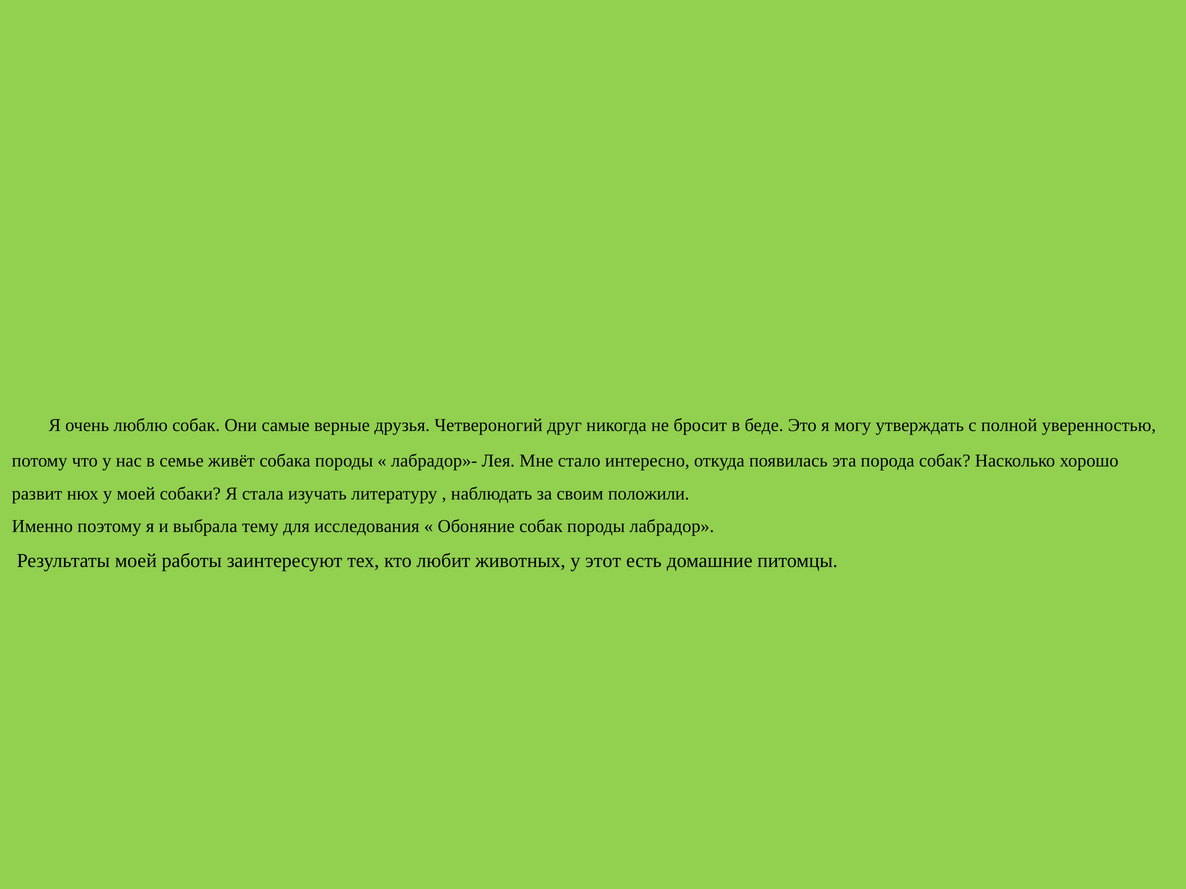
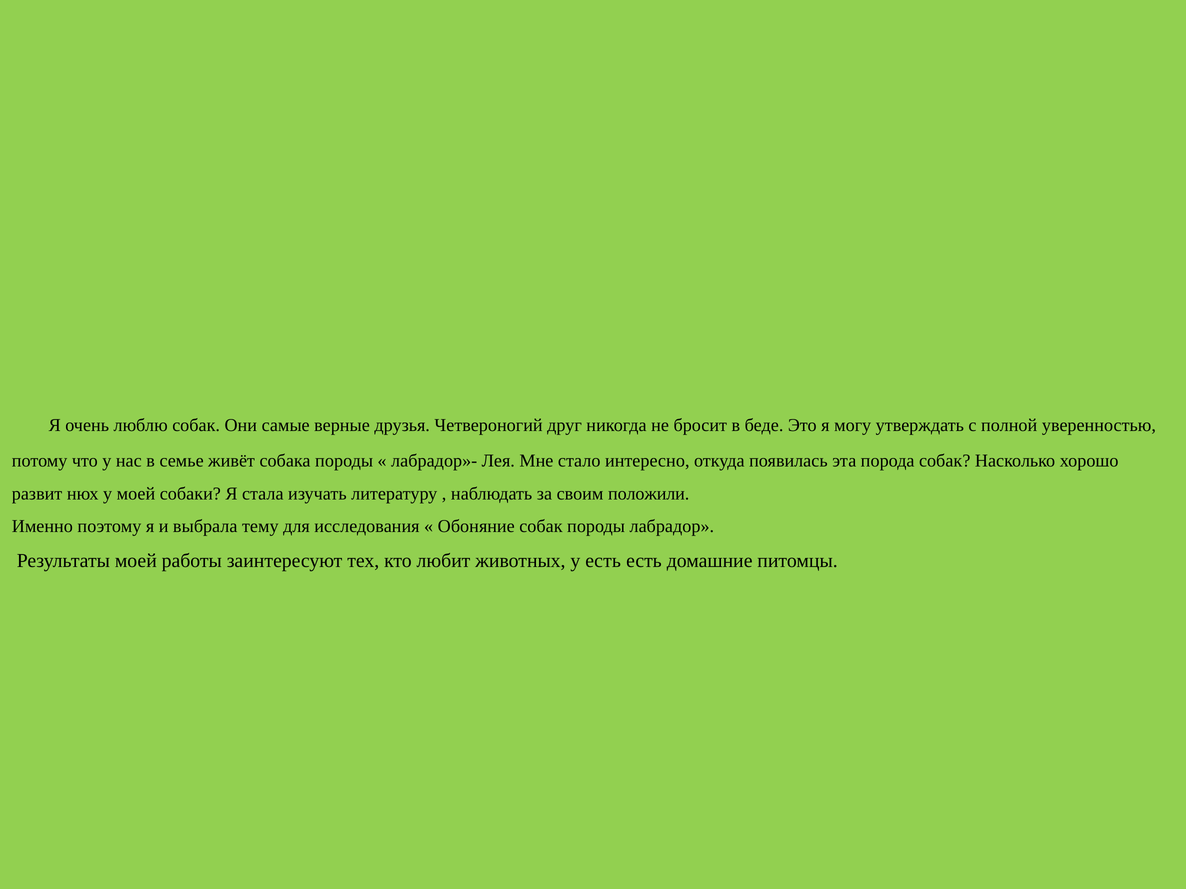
у этот: этот -> есть (603, 561)
